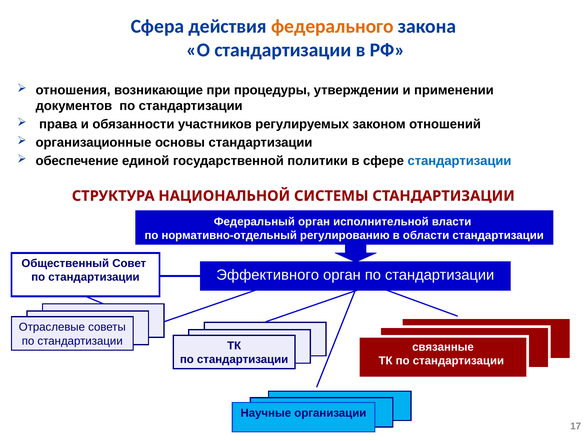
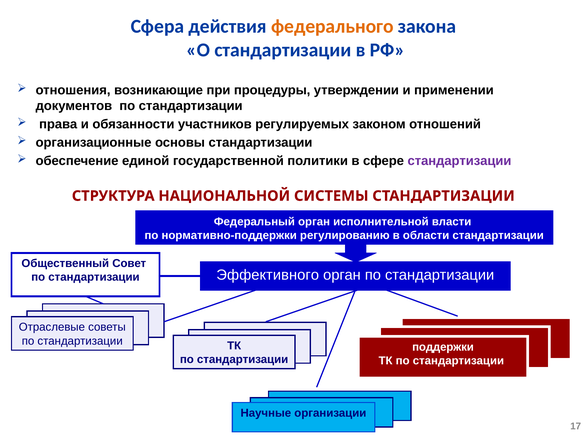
стандартизации colour: blue -> purple (459, 161)
нормативно-отдельный: нормативно-отдельный -> нормативно-поддержки (229, 235)
связанные: связанные -> поддержки (443, 346)
